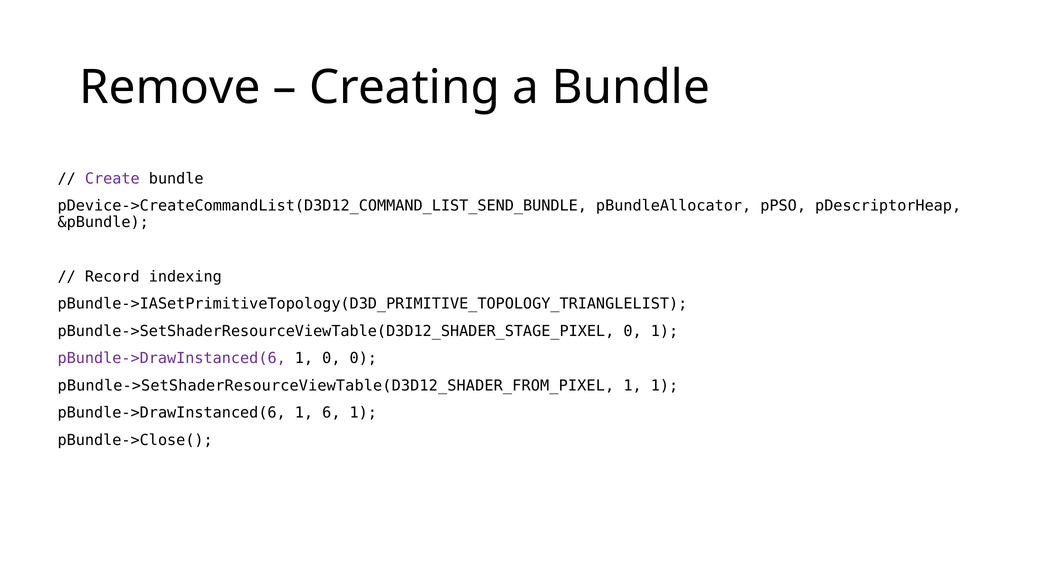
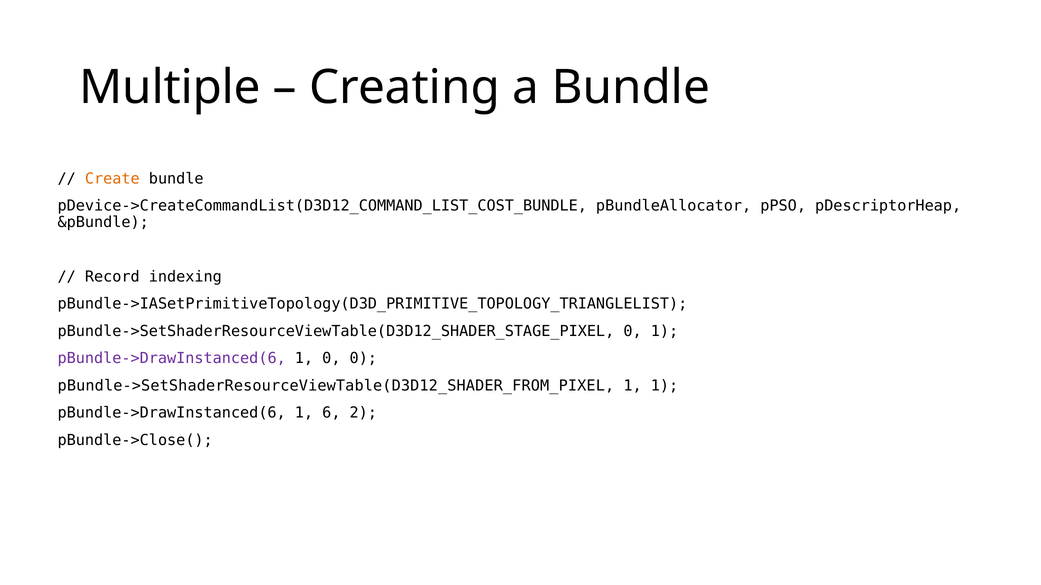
Remove: Remove -> Multiple (170, 87)
Create colour: purple -> orange (112, 179)
pDevice->CreateCommandList(D3D12_COMMAND_LIST_SEND_BUNDLE: pDevice->CreateCommandList(D3D12_COMMAND_LIST_SEND_BUNDLE -> pDevice->CreateCommandList(D3D12_COMMAND_LIST_COST_BUNDLE (322, 206)
6 1: 1 -> 2 (363, 413)
